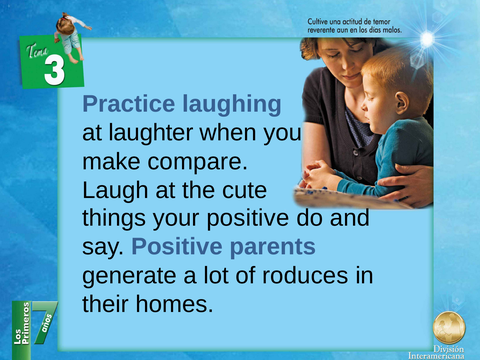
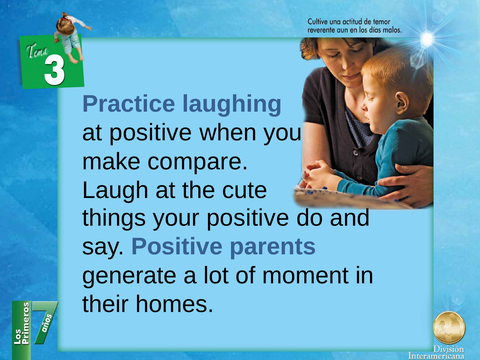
at laughter: laughter -> positive (151, 133)
roduces: roduces -> moment (305, 275)
